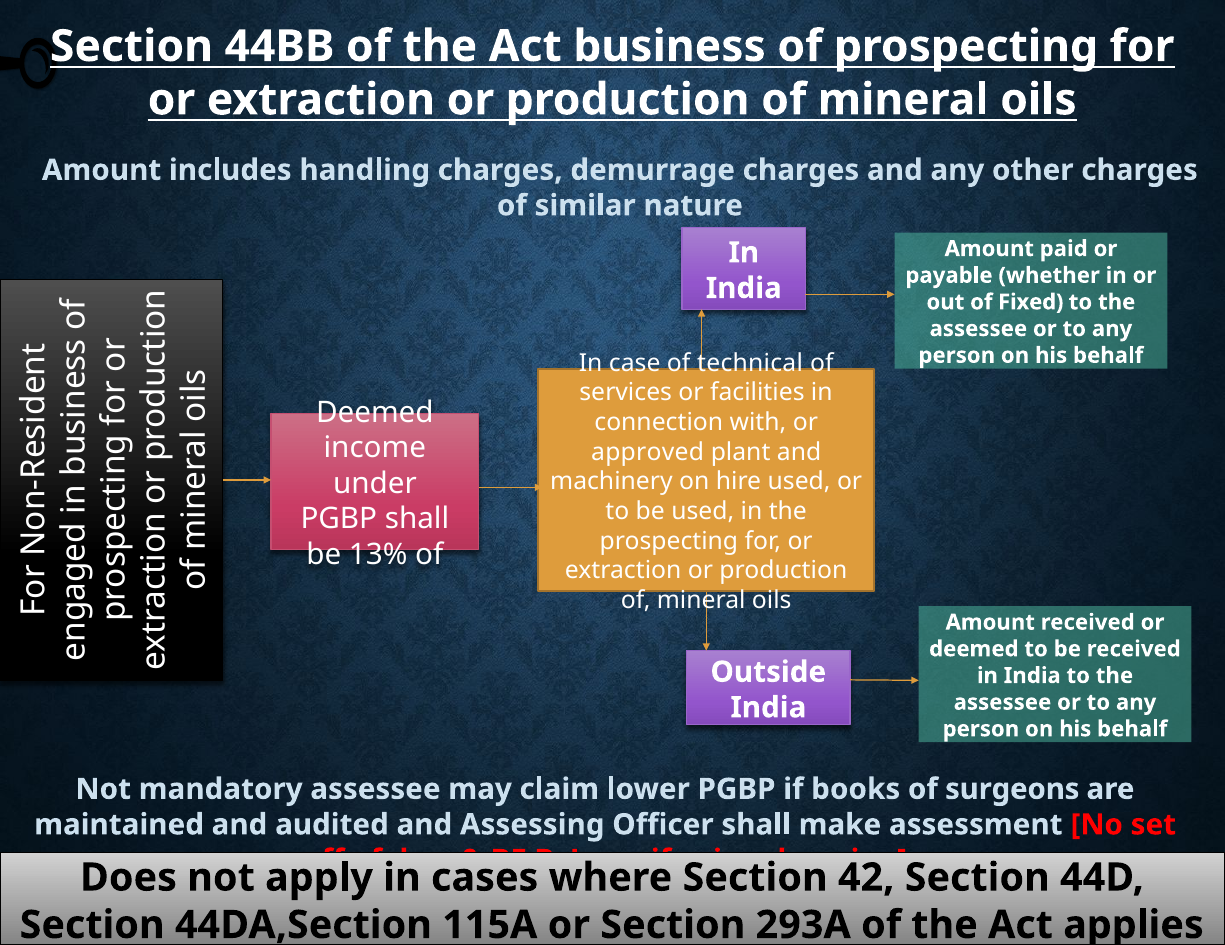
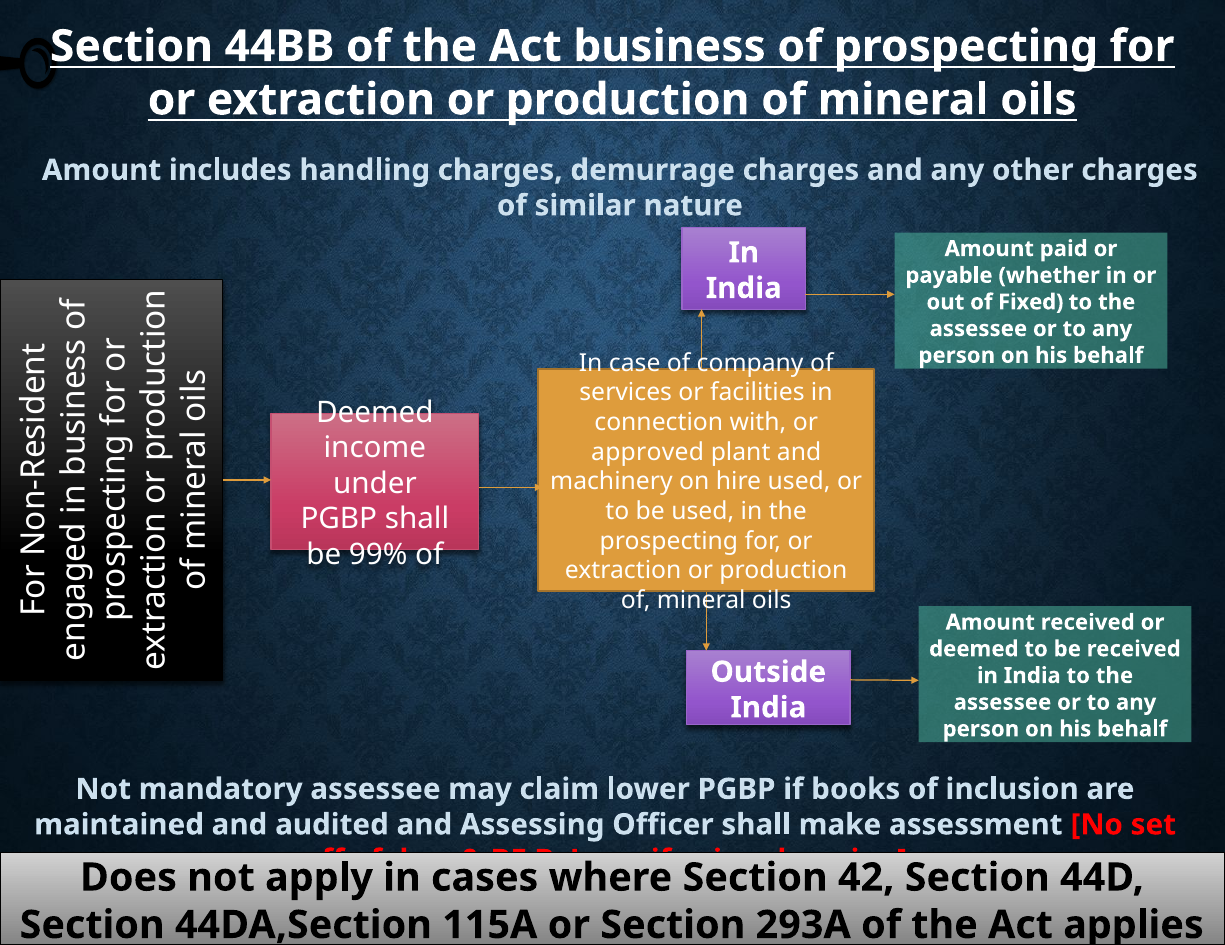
technical: technical -> company (750, 363)
13%: 13% -> 99% (378, 554)
surgeons: surgeons -> inclusion (1012, 789)
